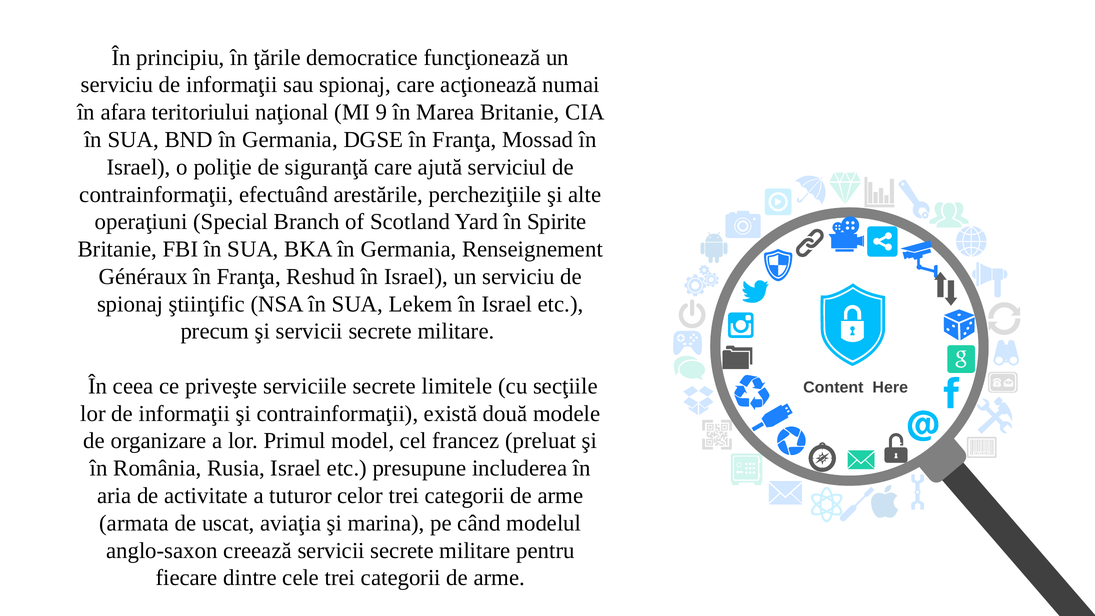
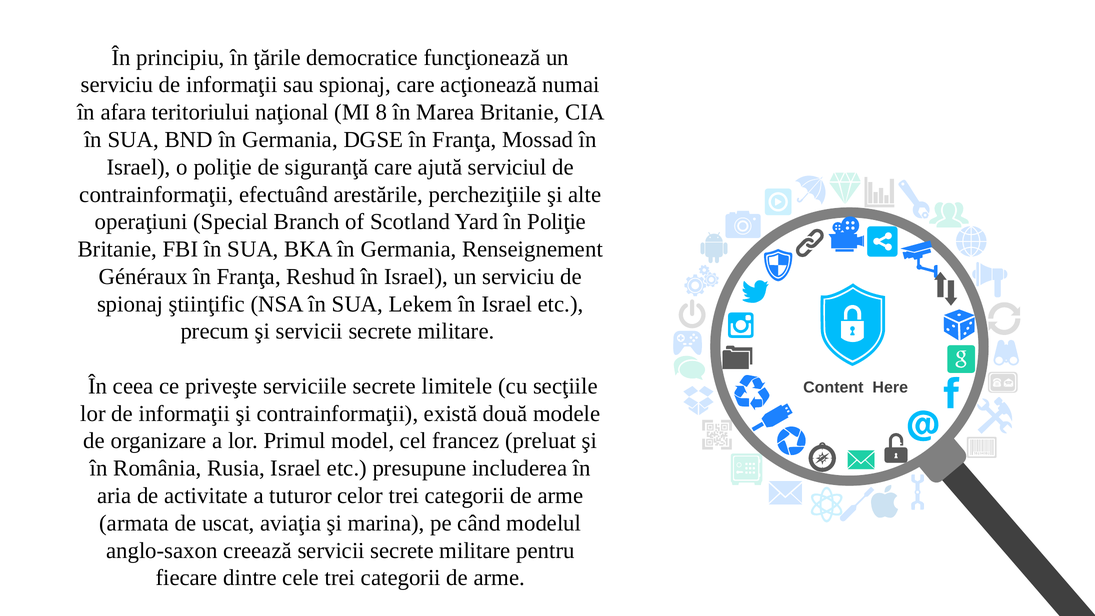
9: 9 -> 8 (381, 112)
în Spirite: Spirite -> Poliţie (557, 222)
